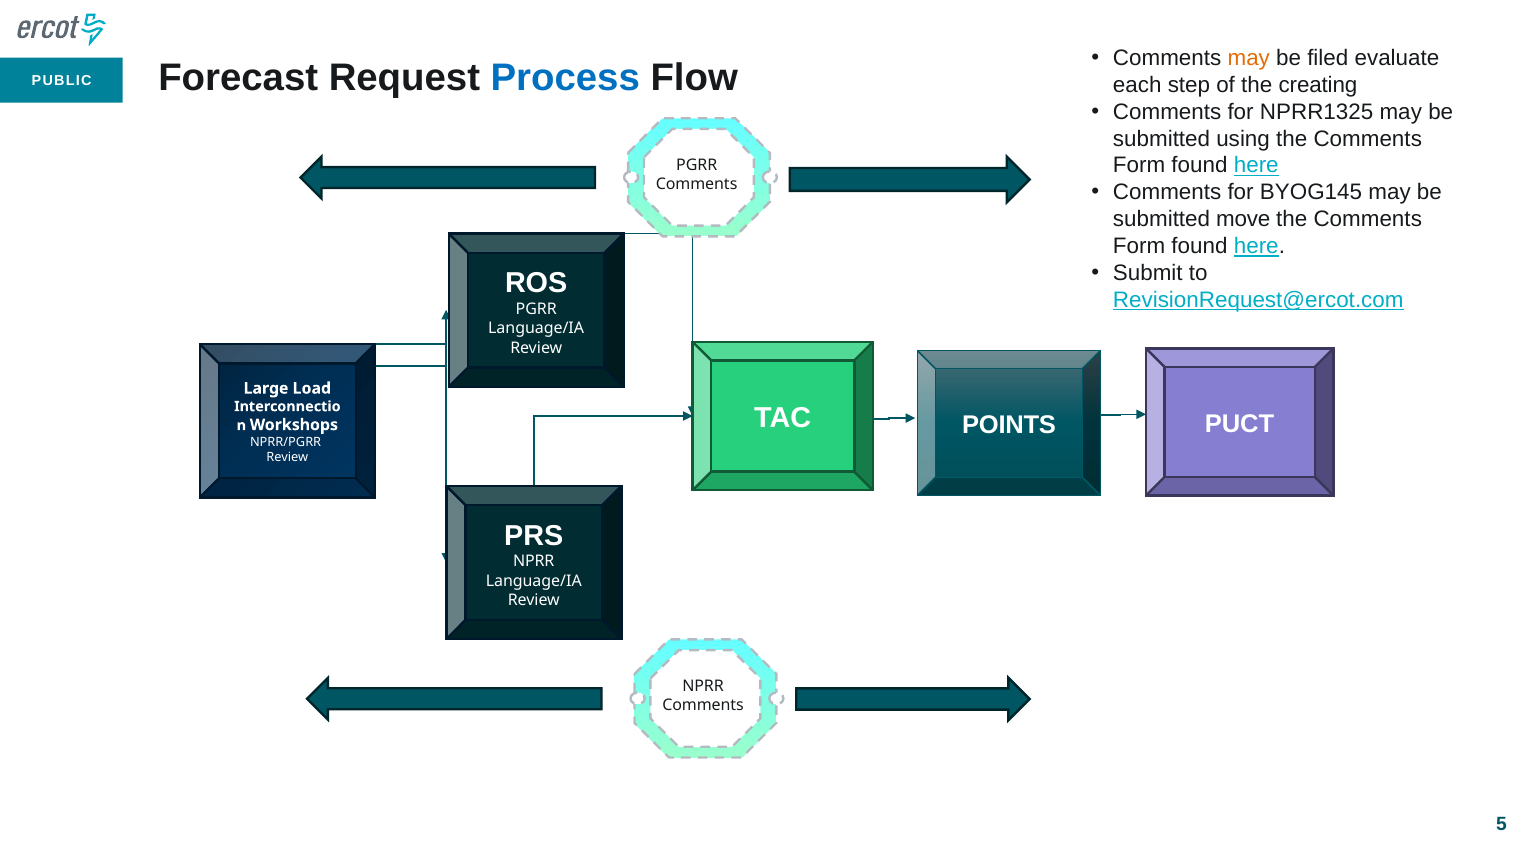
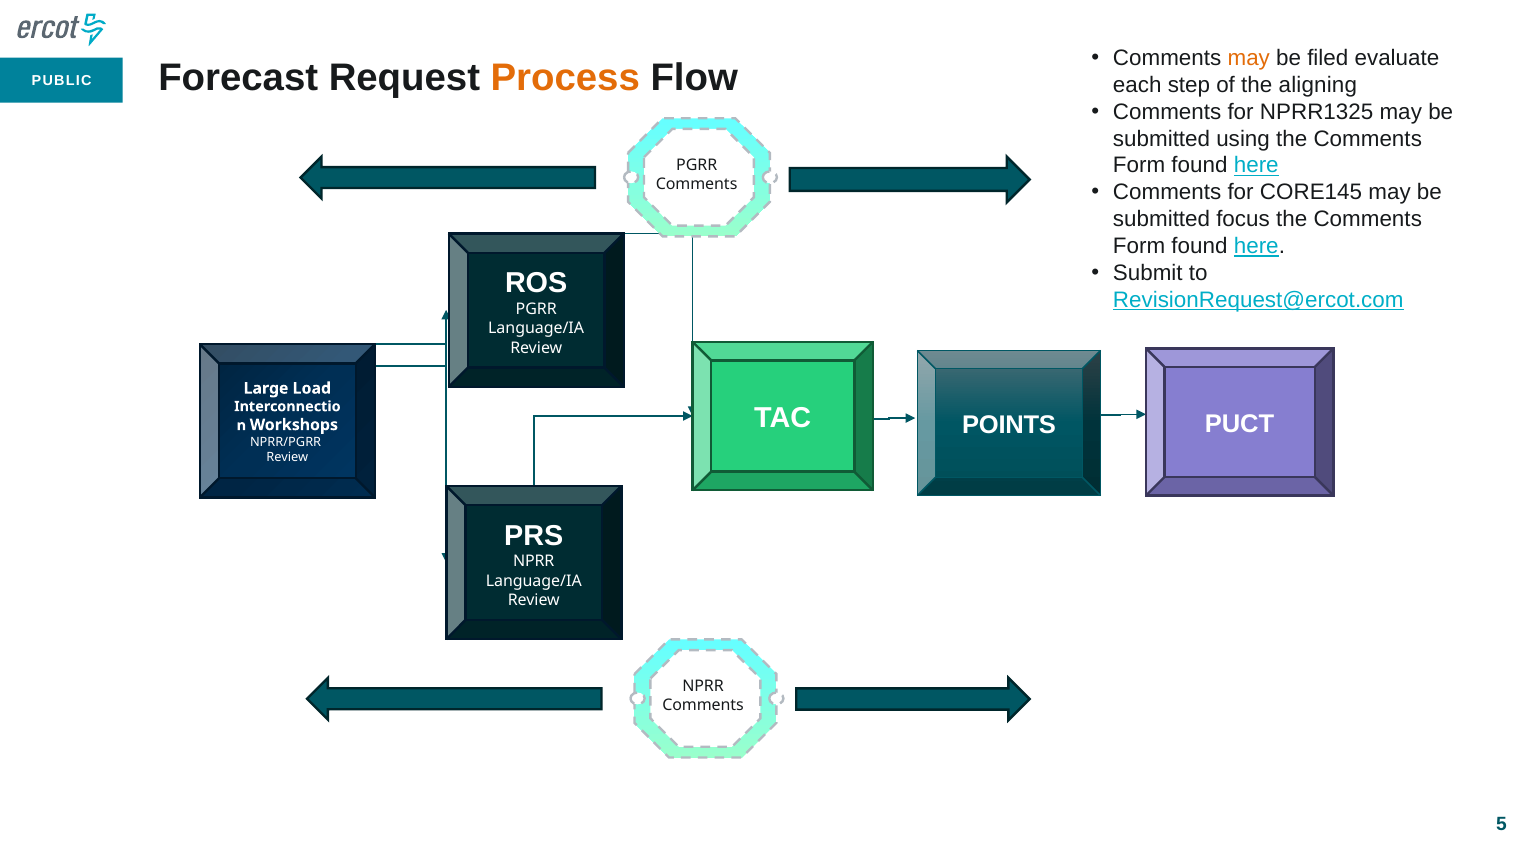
Process colour: blue -> orange (565, 78)
creating: creating -> aligning (1318, 85)
BYOG145: BYOG145 -> CORE145 (1311, 192)
move: move -> focus (1243, 219)
